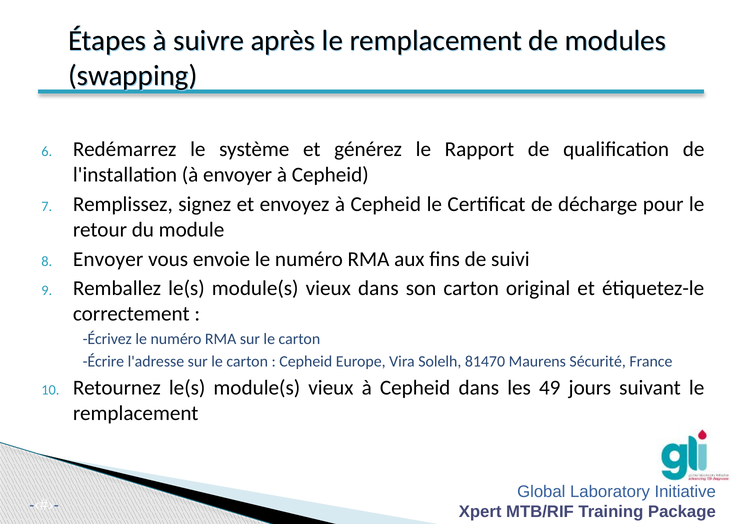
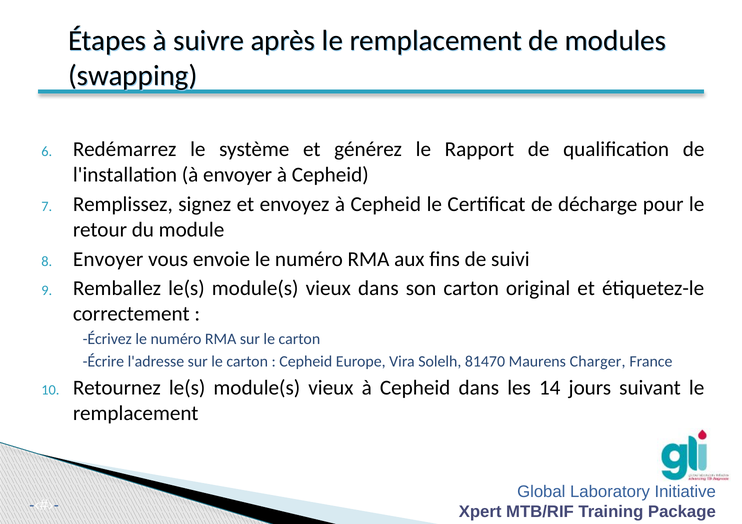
Sécurité: Sécurité -> Charger (598, 361)
49: 49 -> 14 (550, 388)
